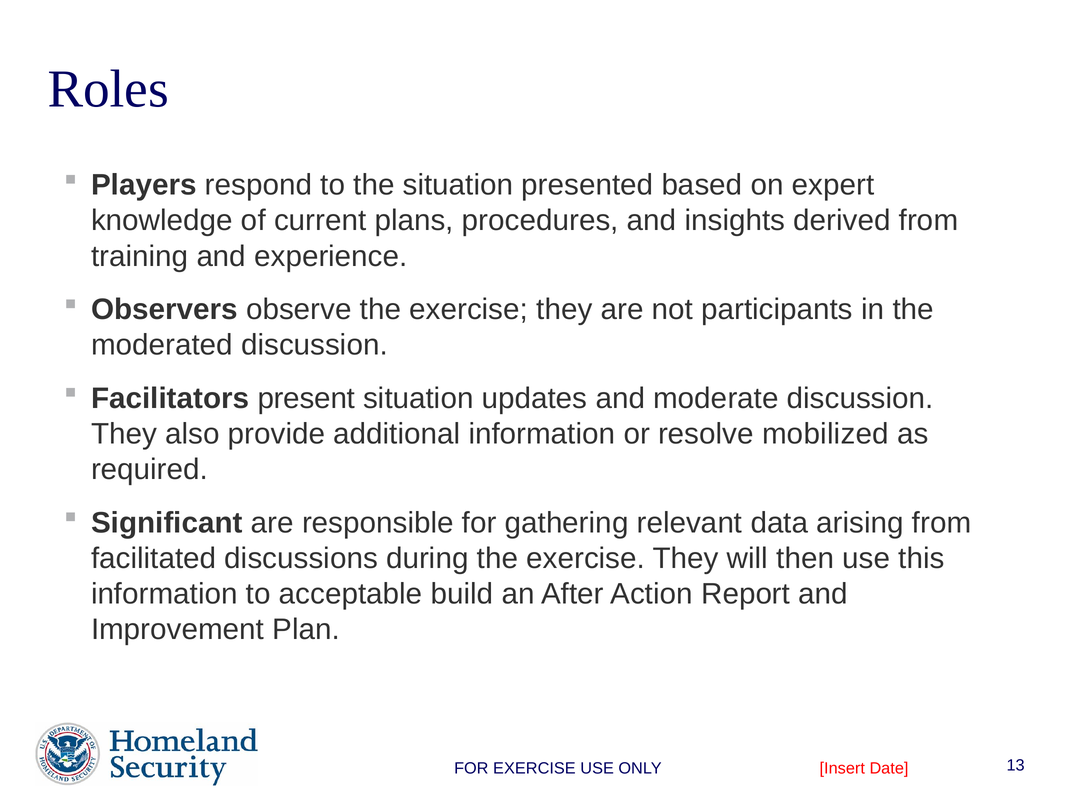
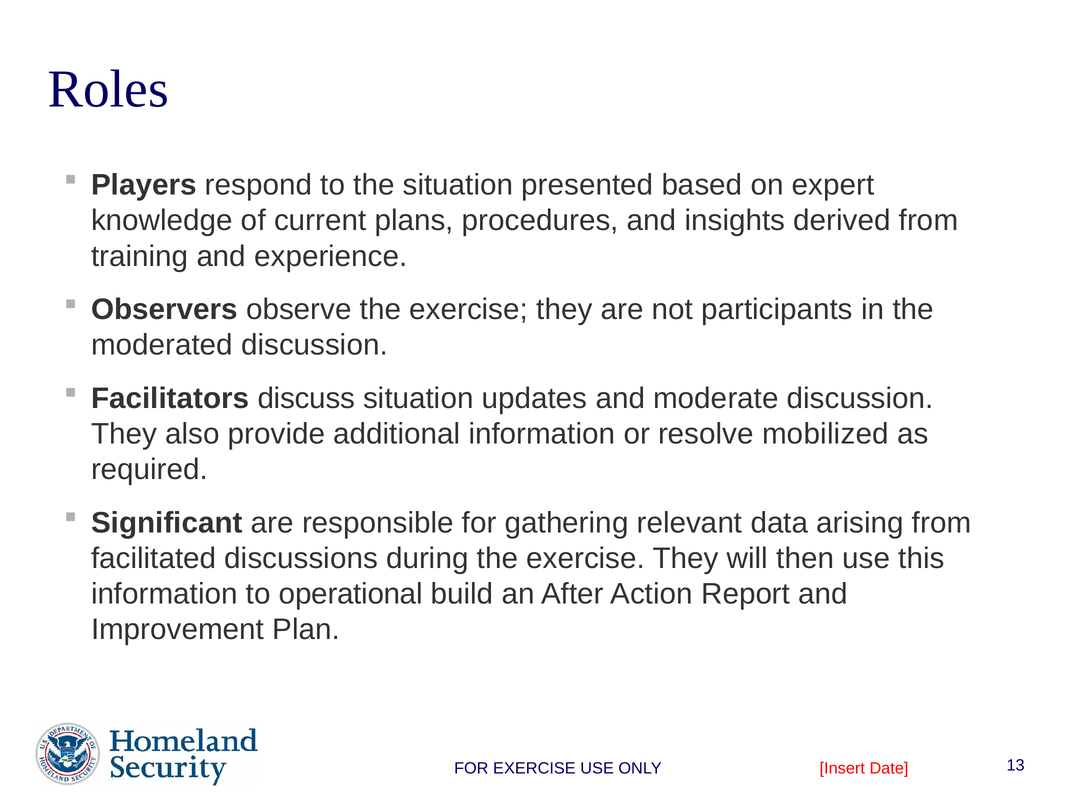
present: present -> discuss (306, 399)
acceptable: acceptable -> operational (351, 594)
